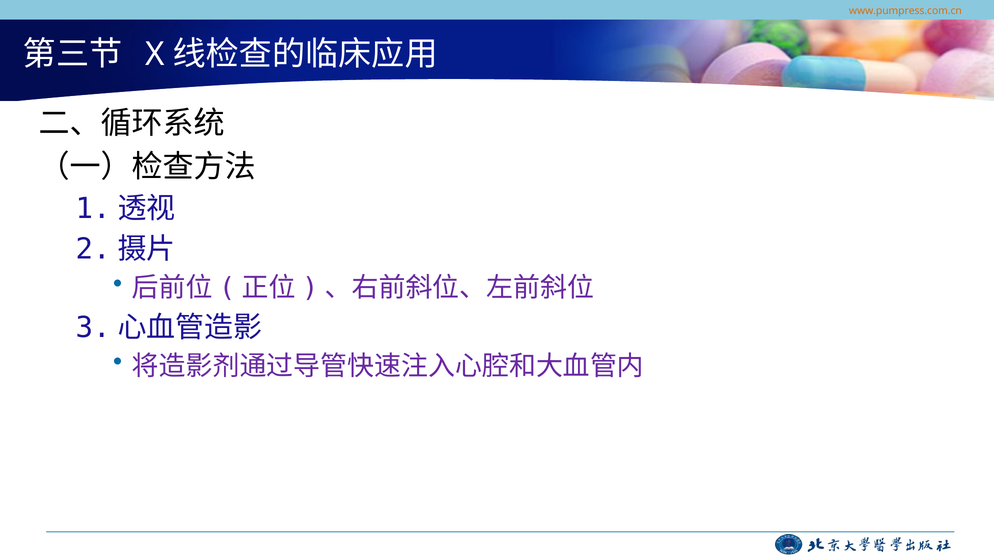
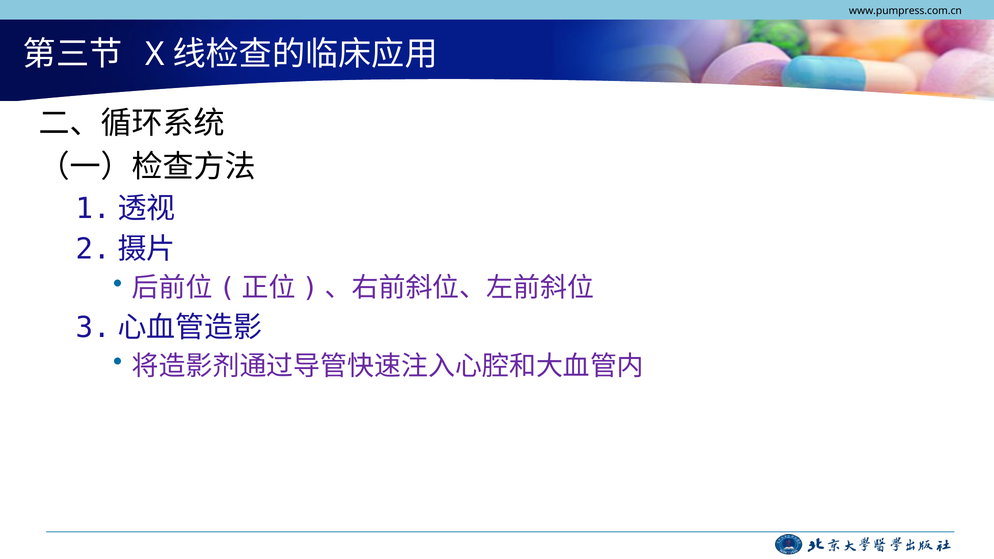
www.pumpress.com.cn colour: orange -> black (905, 11)
